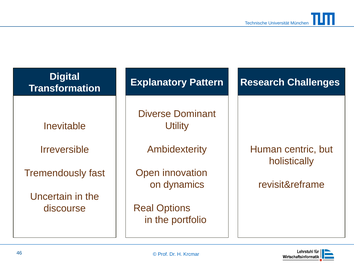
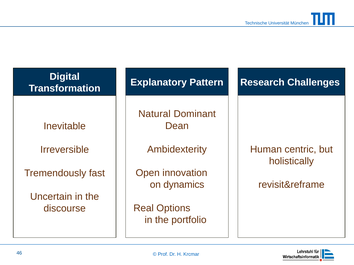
Diverse: Diverse -> Natural (154, 114)
Utility: Utility -> Dean (177, 126)
